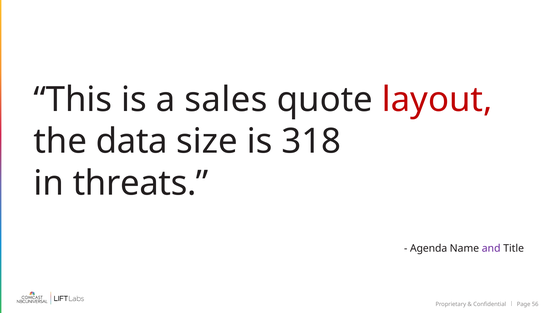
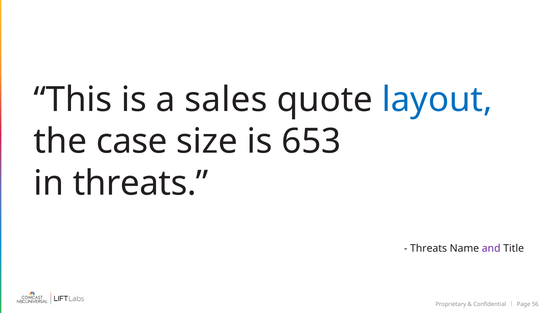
layout colour: red -> blue (437, 100)
data: data -> case (132, 141)
318: 318 -> 653 (311, 141)
Agenda: Agenda -> Threats (429, 248)
